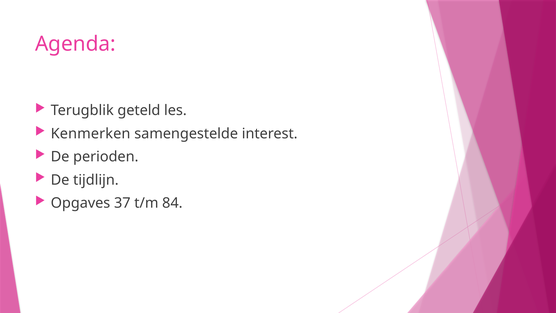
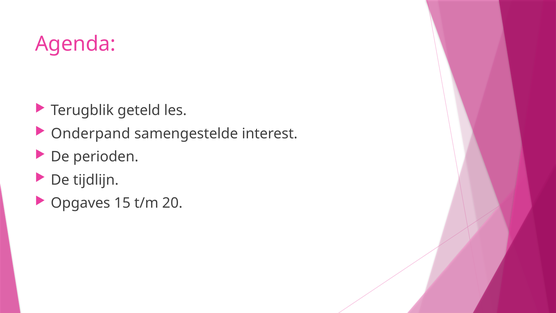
Kenmerken: Kenmerken -> Onderpand (91, 133)
37: 37 -> 15 (122, 203)
84: 84 -> 20 (172, 203)
